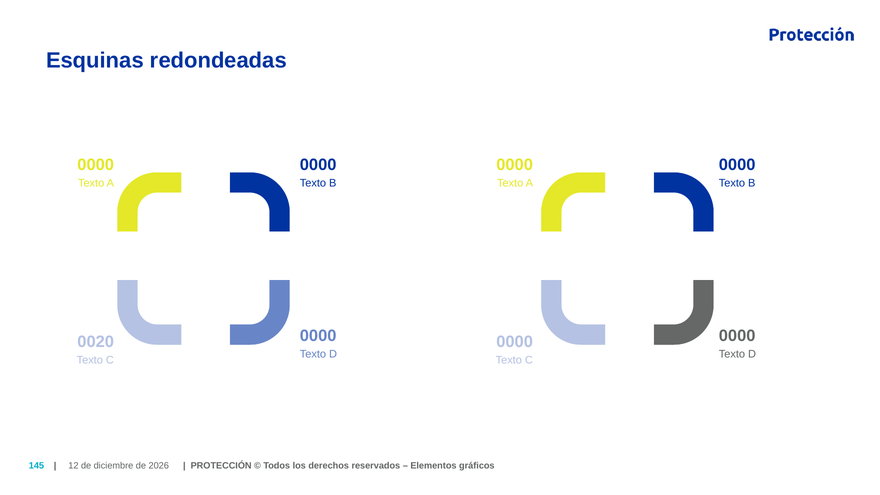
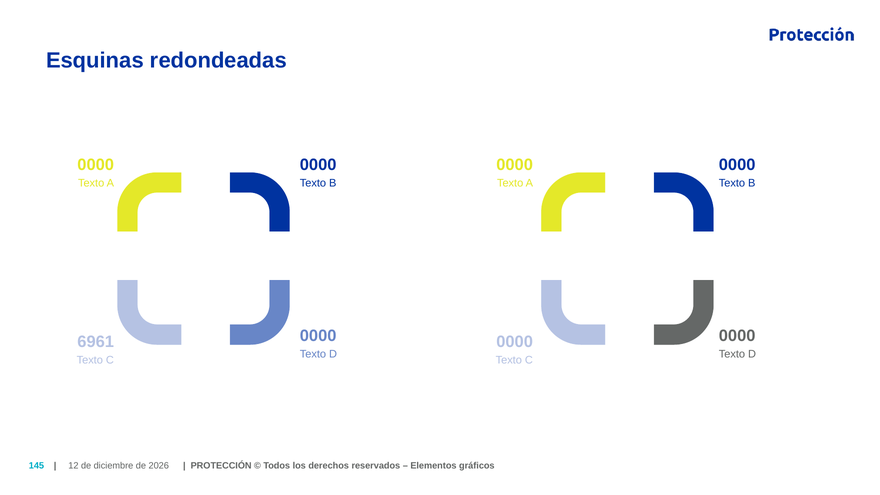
0020: 0020 -> 6961 (96, 342)
